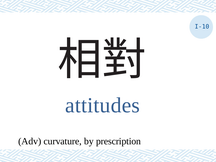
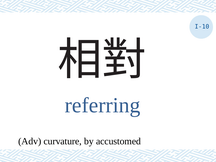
attitudes: attitudes -> referring (103, 105)
prescription: prescription -> accustomed (118, 141)
